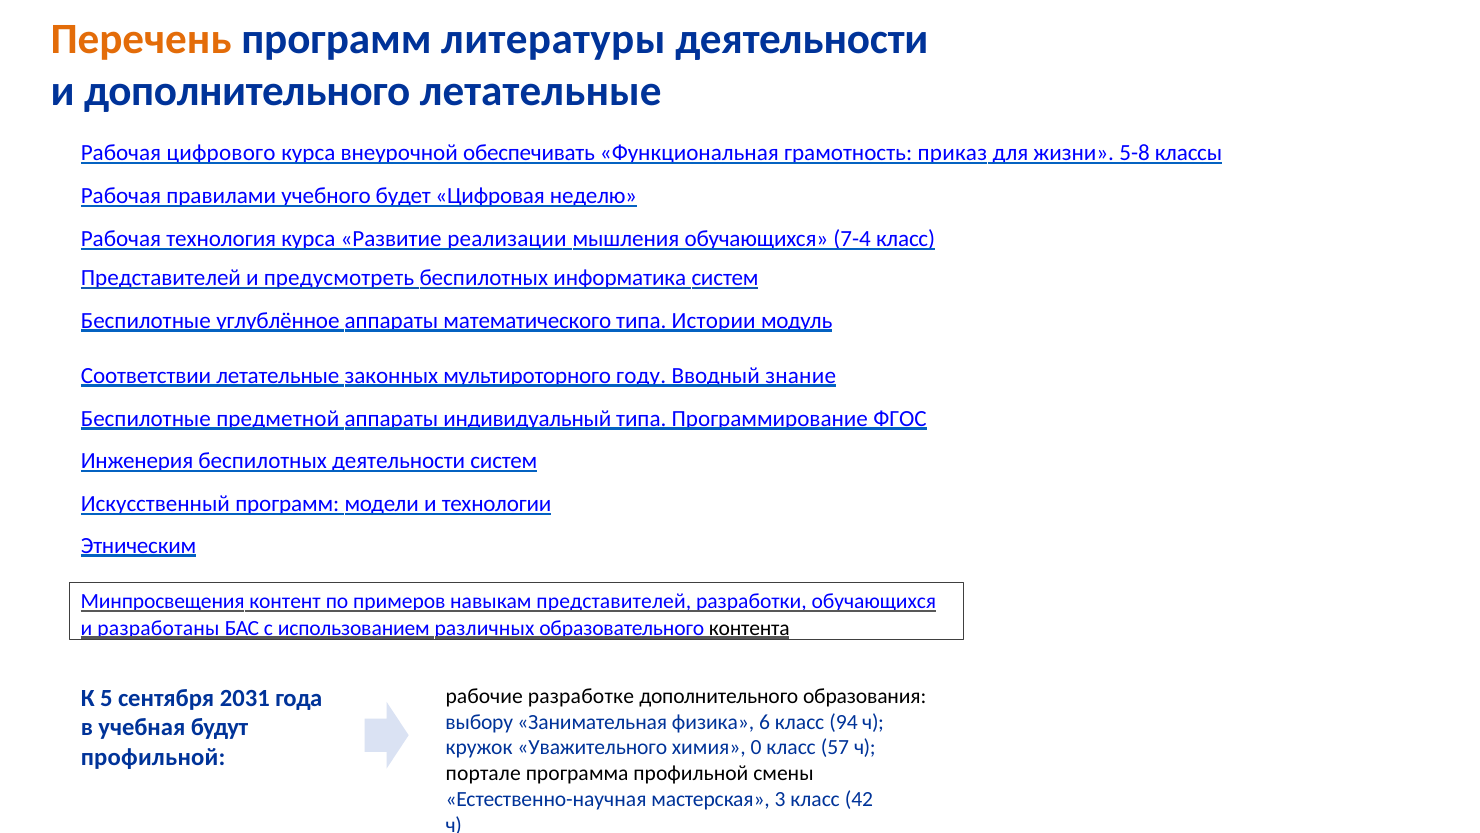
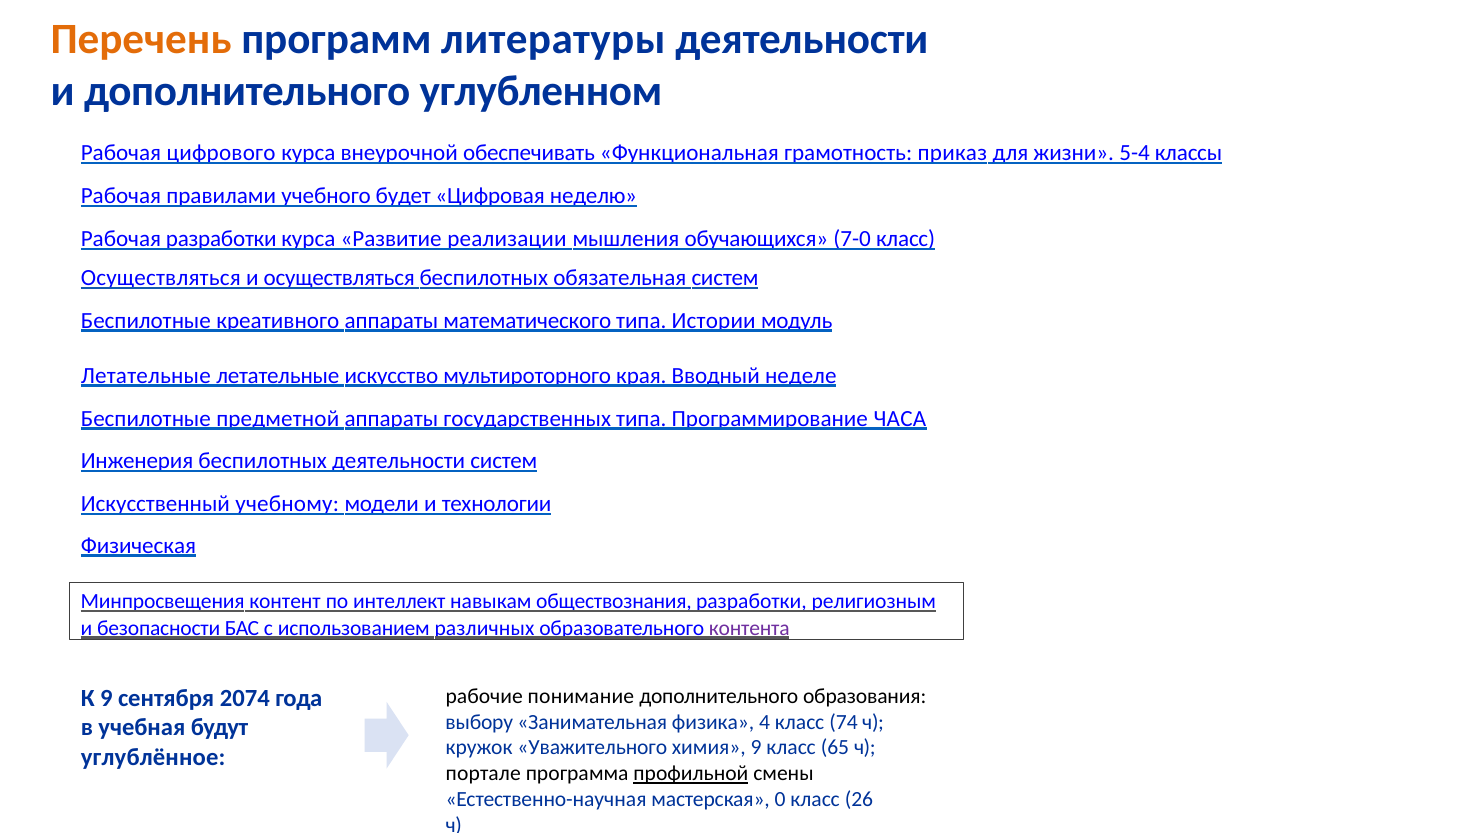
дополнительного летательные: летательные -> углубленном (541, 91)
5-8: 5-8 -> 5-4 (1135, 153)
Рабочая технология: технология -> разработки (221, 239)
7-4: 7-4 -> 7-0 (852, 239)
Представителей: Представителей -> Осуществляться (161, 278)
и предусмотреть: предусмотреть -> осуществляться (339, 278)
информатика: информатика -> обязательная (620, 278)
углублённое: углублённое -> креативного (278, 320)
Соответствии: Соответствии -> Летательные (146, 375)
законных: законных -> искусство (391, 375)
году: году -> края (641, 375)
знание: знание -> неделе (801, 375)
индивидуальный: индивидуальный -> государственных (527, 418)
ФГОС: ФГОС -> ЧАСА (900, 418)
Искусственный программ: программ -> учебному (287, 504)
Этническим: Этническим -> Физическая (138, 545)
примеров: примеров -> интеллект (399, 601)
навыкам представителей: представителей -> обществознания (614, 601)
разработки обучающихся: обучающихся -> религиозным (874, 601)
разработаны: разработаны -> безопасности (159, 628)
контента colour: black -> purple (749, 628)
разработке: разработке -> понимание (581, 696)
К 5: 5 -> 9 (106, 698)
2031: 2031 -> 2074 (245, 698)
6: 6 -> 4 (765, 721)
94: 94 -> 74 (844, 721)
химия 0: 0 -> 9 (756, 747)
57: 57 -> 65 (835, 747)
профильной: профильной -> углублённое (153, 757)
профильной underline: none -> present (691, 773)
3: 3 -> 0 (780, 799)
42: 42 -> 26 (859, 799)
